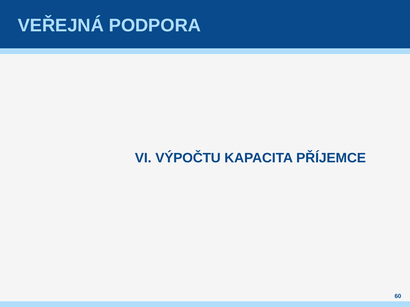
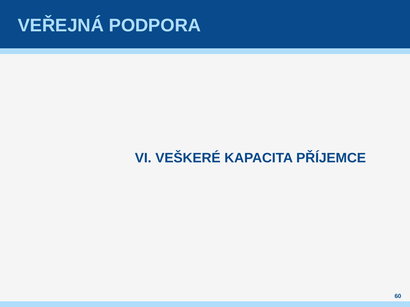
VÝPOČTU: VÝPOČTU -> VEŠKERÉ (188, 158)
